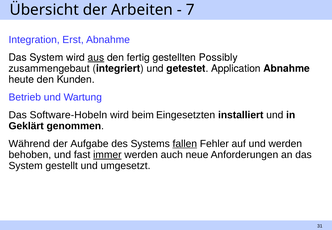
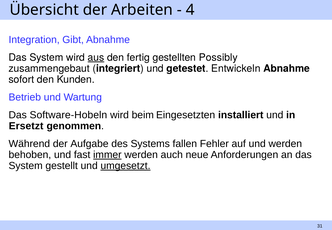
7: 7 -> 4 (190, 10)
Erst: Erst -> Gibt (73, 40)
Application: Application -> Entwickeln (236, 69)
heute: heute -> sofort (21, 80)
Geklärt: Geklärt -> Ersetzt (26, 126)
fallen underline: present -> none (185, 144)
umgesetzt underline: none -> present (125, 166)
